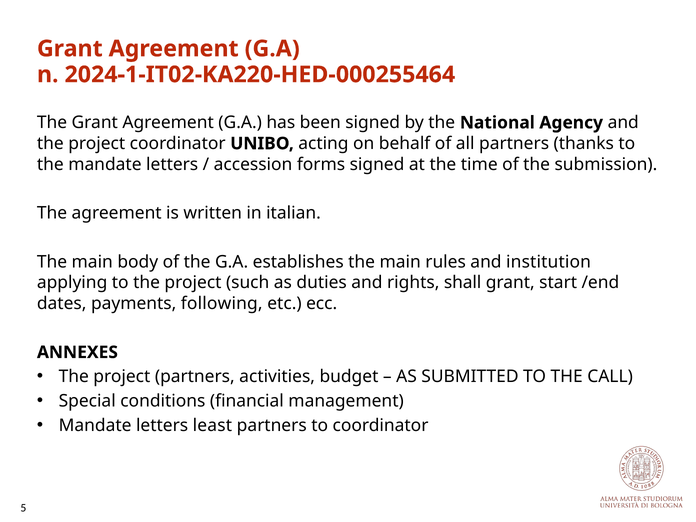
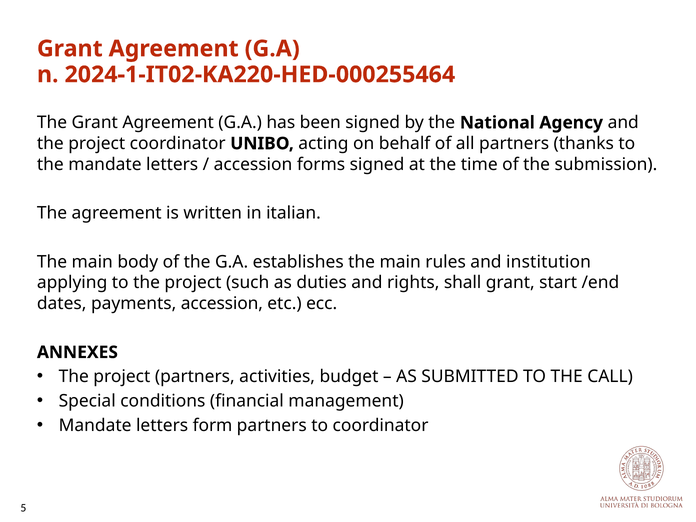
payments following: following -> accession (222, 304)
least: least -> form (213, 425)
